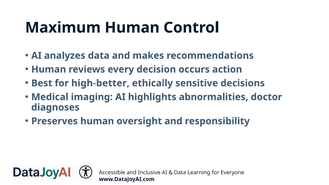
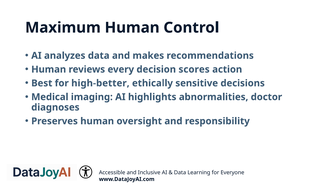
occurs: occurs -> scores (194, 69)
